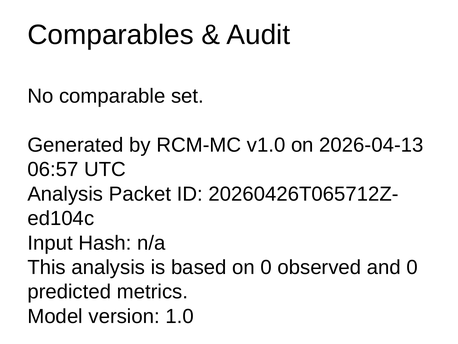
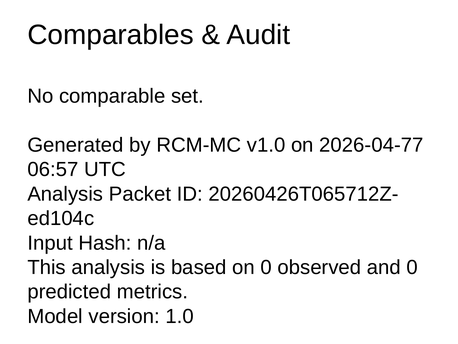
2026-04-13: 2026-04-13 -> 2026-04-77 (371, 145)
